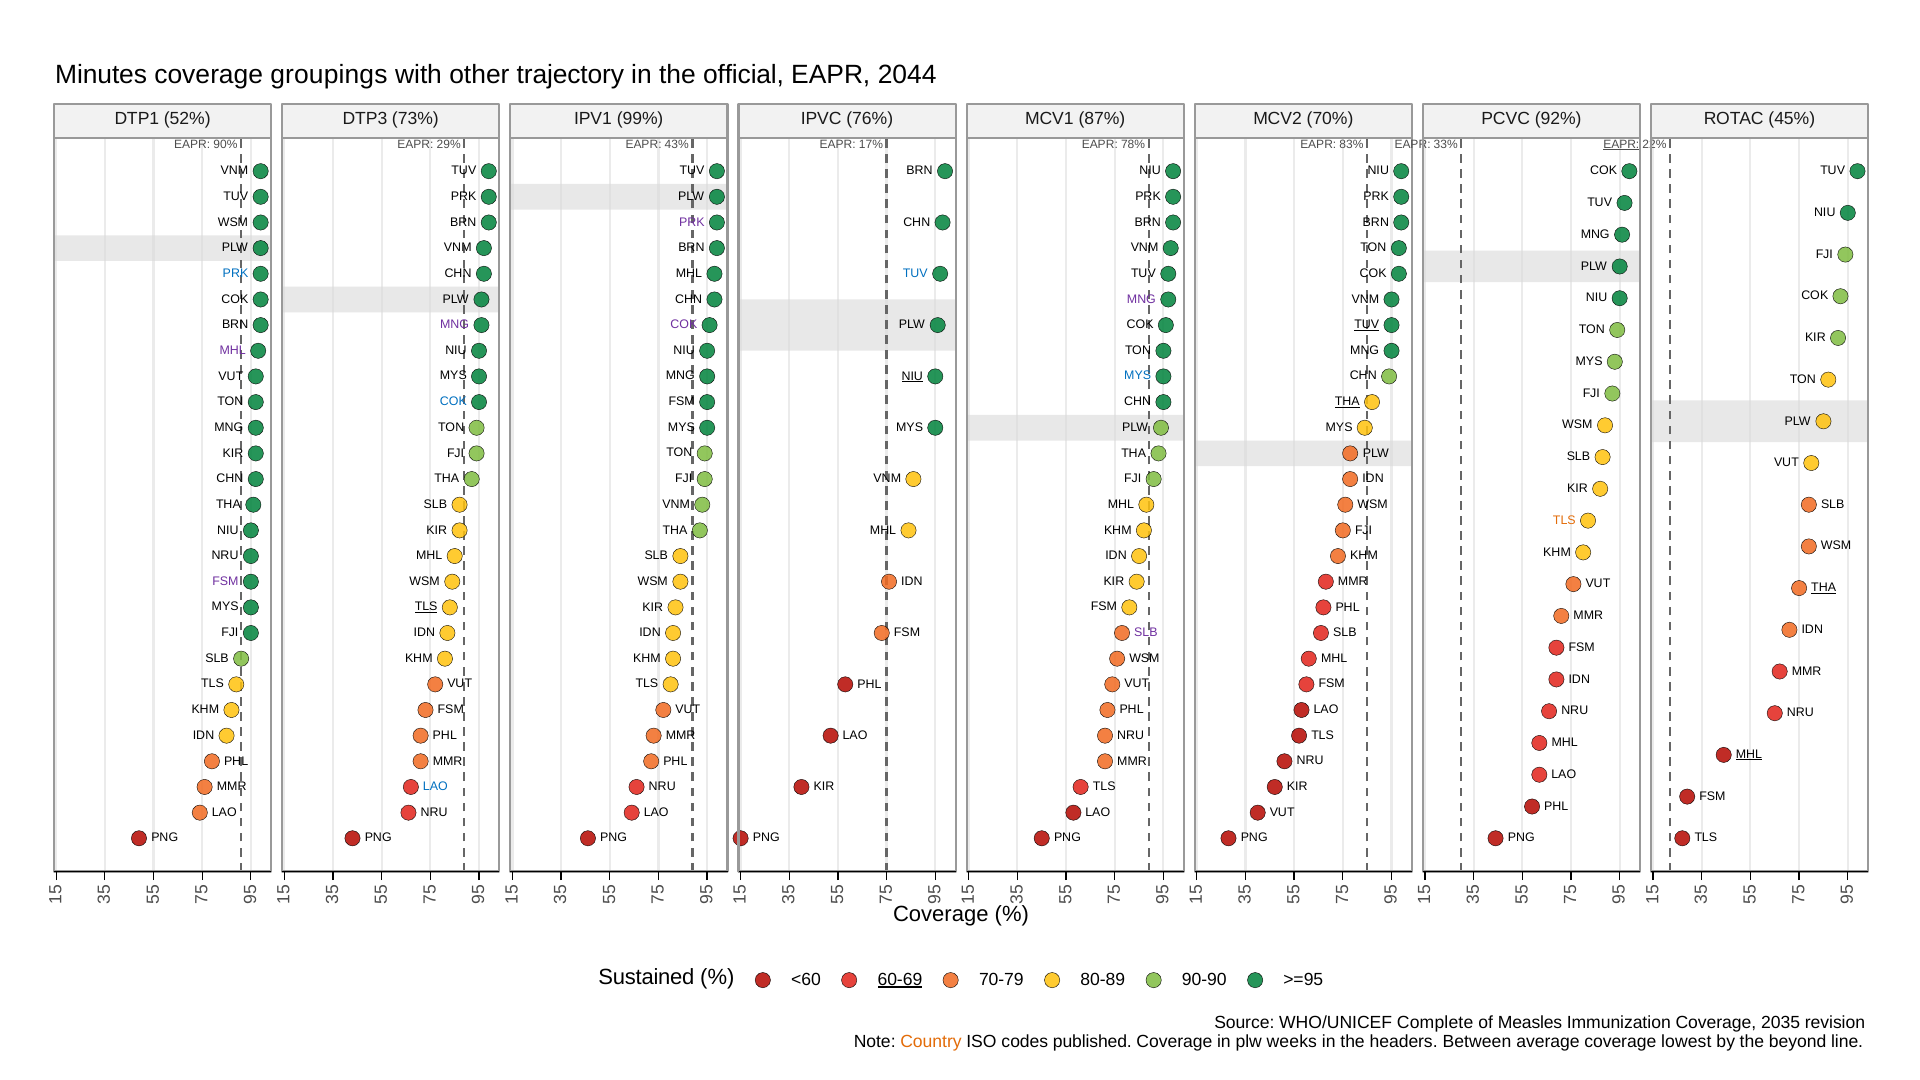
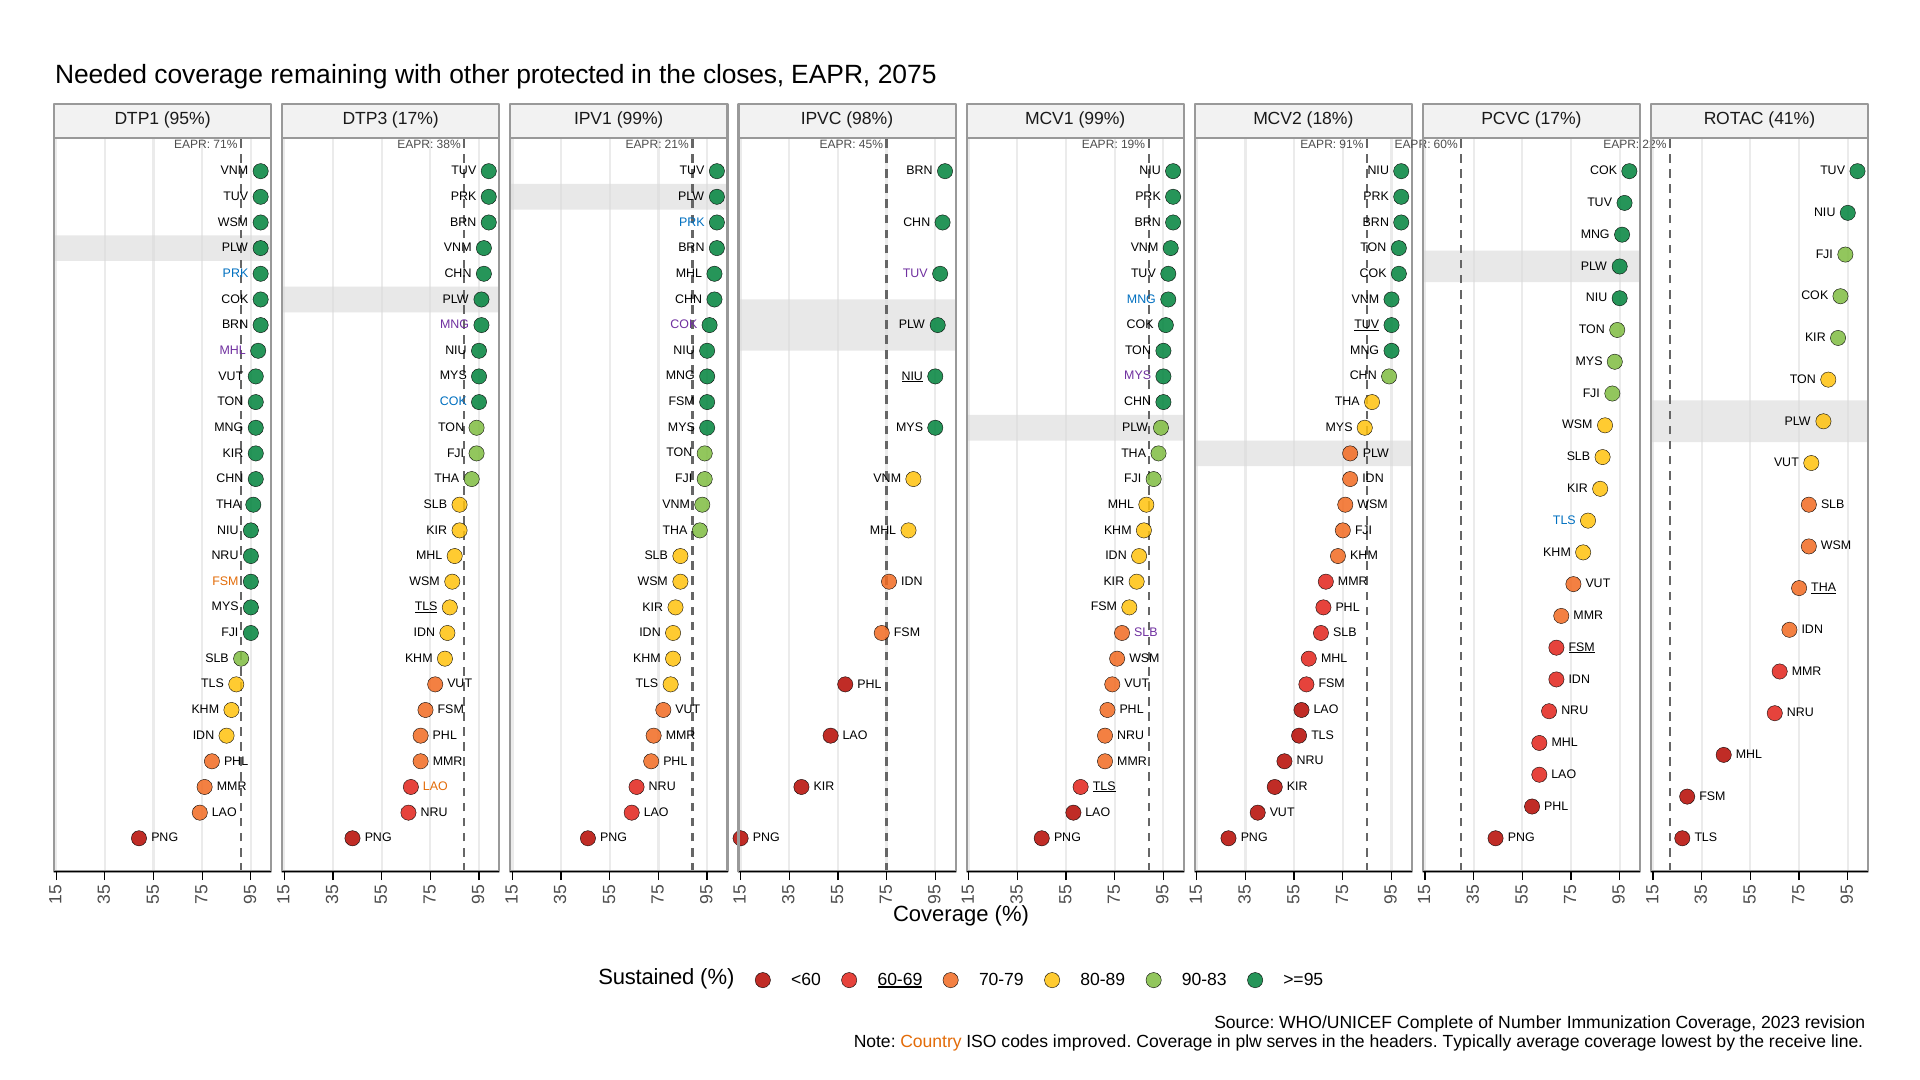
Minutes: Minutes -> Needed (101, 74)
groupings: groupings -> remaining (329, 74)
trajectory: trajectory -> protected (570, 74)
official: official -> closes (744, 74)
2044: 2044 -> 2075 (907, 74)
52%: 52% -> 95% (187, 118)
DTP3 73%: 73% -> 17% (415, 118)
76%: 76% -> 98% (870, 118)
MCV1 87%: 87% -> 99% (1102, 118)
70%: 70% -> 18% (1330, 118)
PCVC 92%: 92% -> 17% (1558, 118)
45%: 45% -> 41% (1792, 118)
90%: 90% -> 71% (225, 144)
29%: 29% -> 38% (449, 144)
43%: 43% -> 21% (677, 144)
17%: 17% -> 45% (871, 144)
78%: 78% -> 19% (1133, 144)
83%: 83% -> 91% (1351, 144)
33%: 33% -> 60% (1446, 144)
EAPR underline: present -> none (1621, 144)
PRK colour: purple -> blue (692, 222)
TUV colour: blue -> purple (915, 273)
MNG colour: purple -> blue (1141, 299)
MYS colour: blue -> purple (1138, 376)
THA underline: present -> none (1347, 402)
TLS colour: orange -> blue (1564, 520)
FSM colour: purple -> orange (225, 581)
FSM underline: none -> present (1582, 647)
MHL underline: present -> none (1749, 755)
LAO colour: blue -> orange (435, 786)
TLS underline: none -> present (1104, 786)
90-90: 90-90 -> 90-83 (1204, 979)
Measles: Measles -> Number (1530, 1023)
2035: 2035 -> 2023 (1781, 1023)
published: published -> improved (1092, 1042)
weeks: weeks -> serves (1292, 1042)
Between: Between -> Typically (1477, 1042)
beyond: beyond -> receive (1798, 1042)
